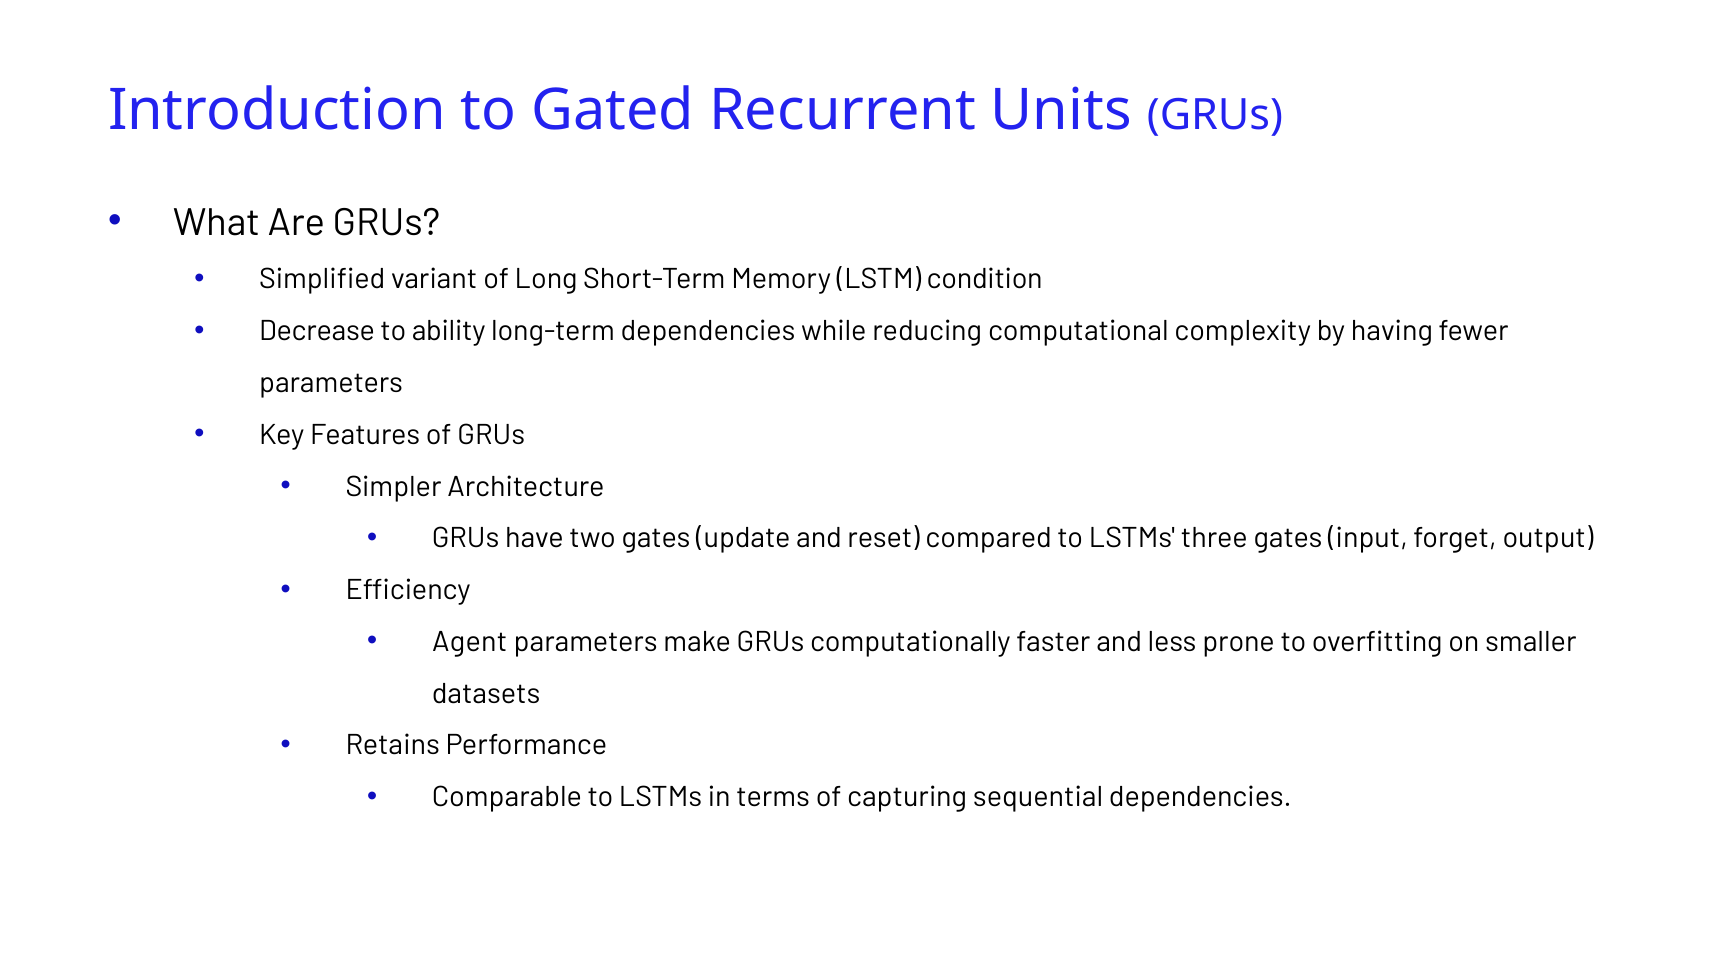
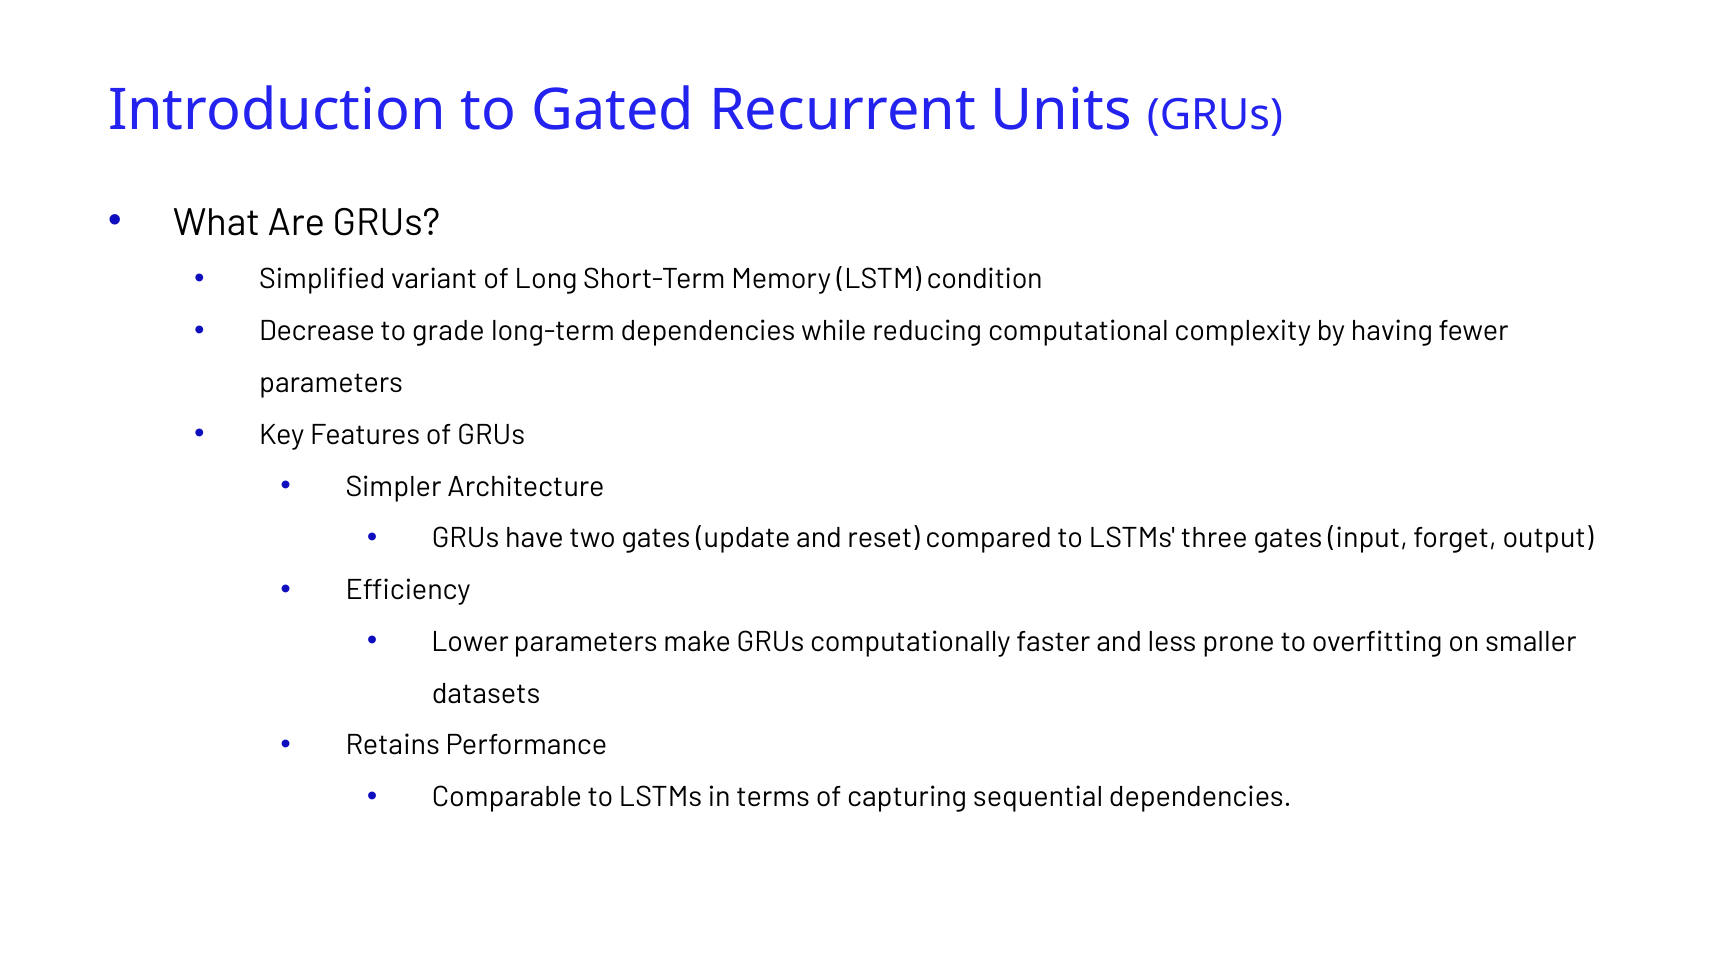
ability: ability -> grade (448, 331)
Agent: Agent -> Lower (470, 642)
